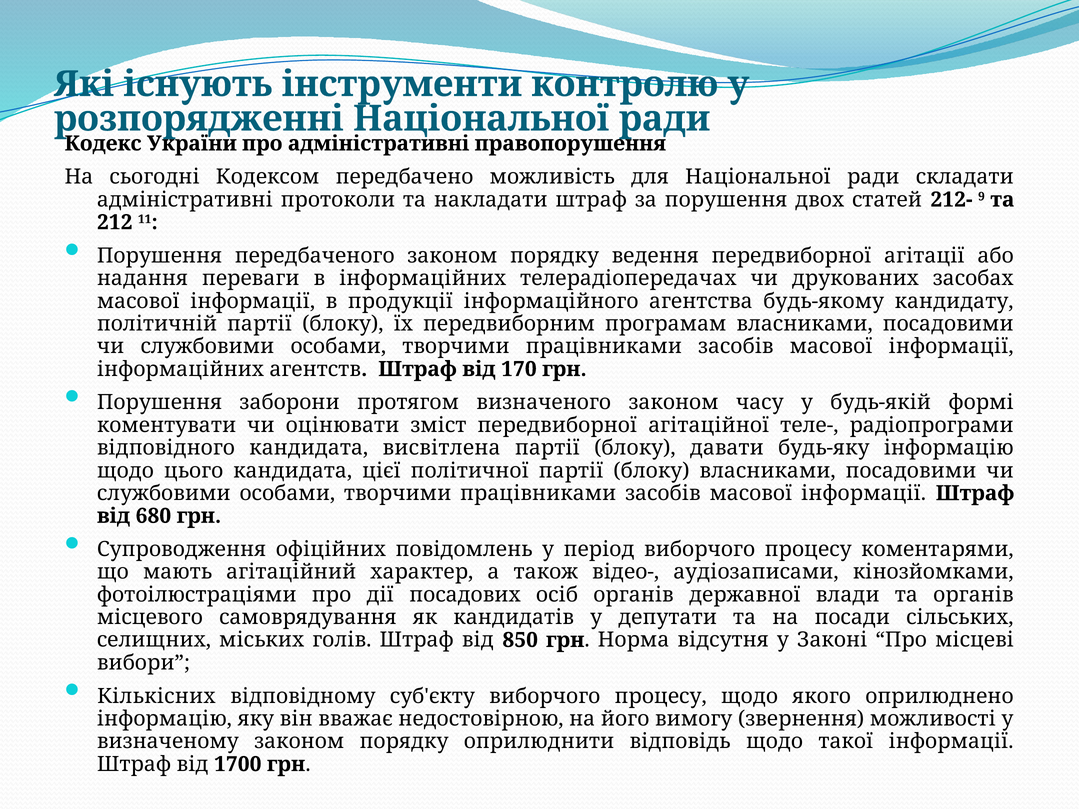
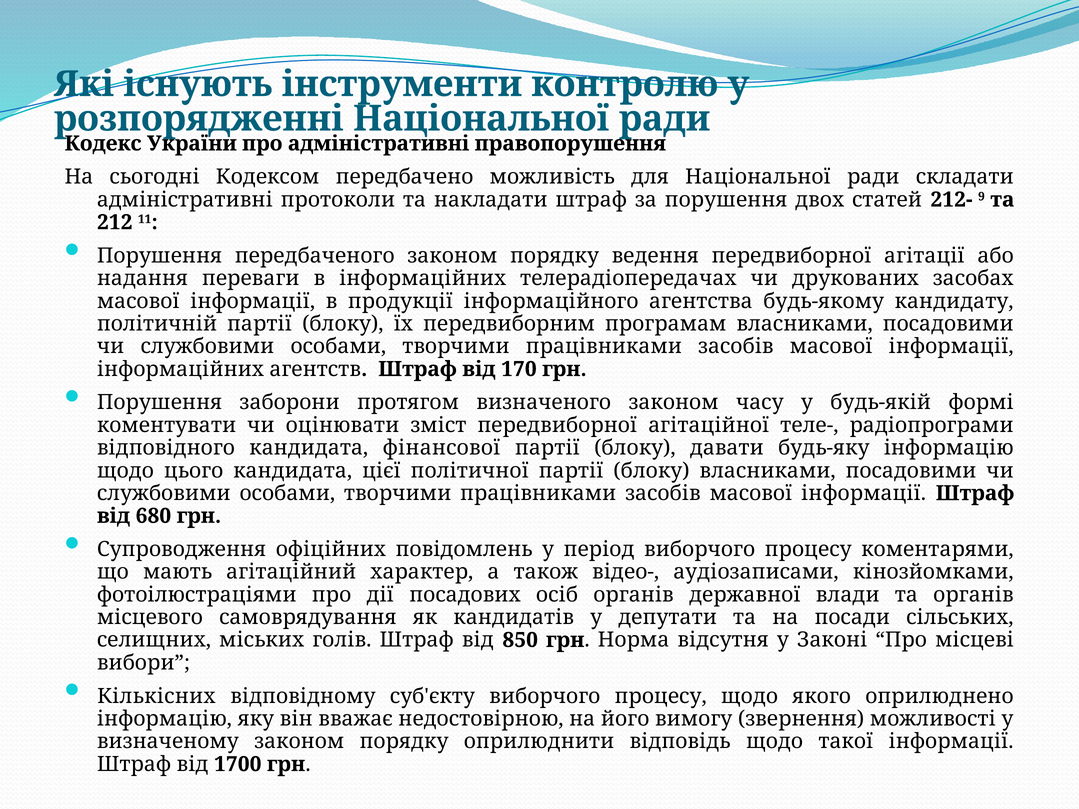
висвітлена: висвітлена -> фінансової (442, 448)
